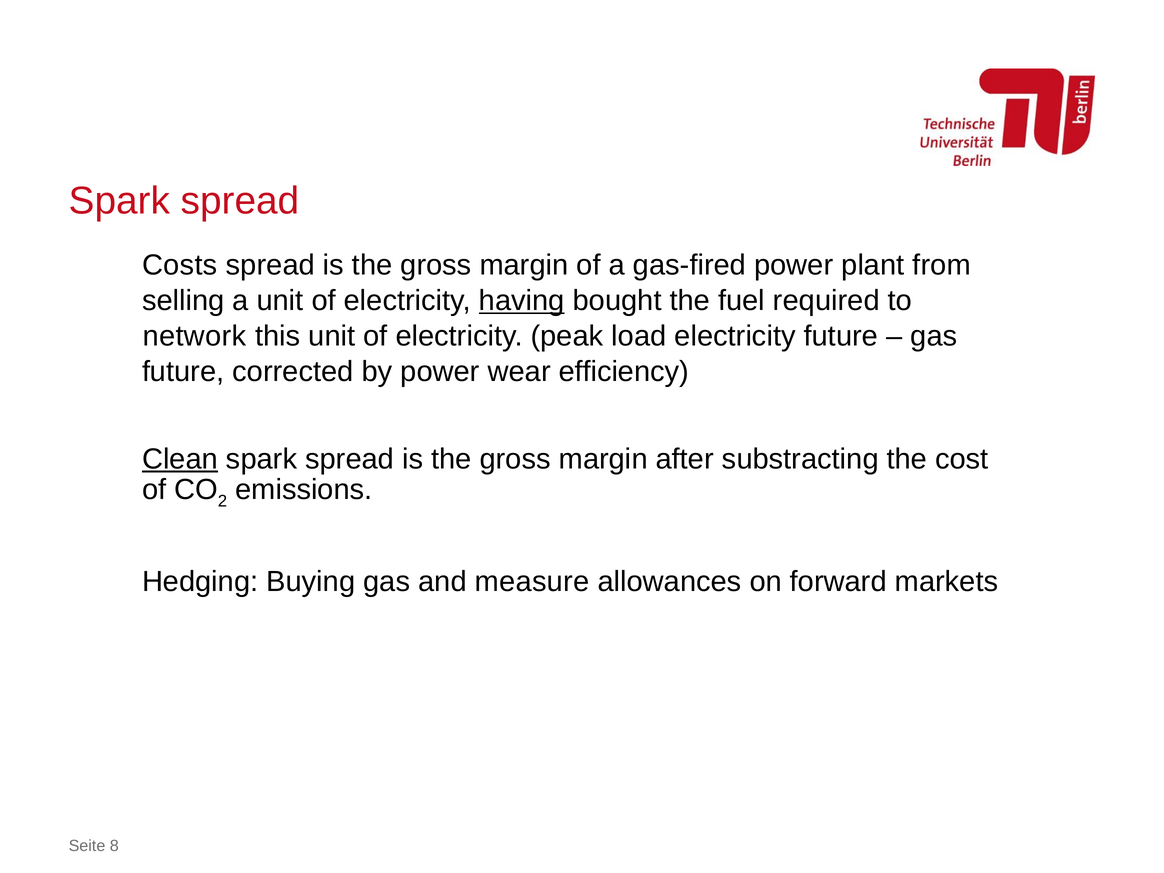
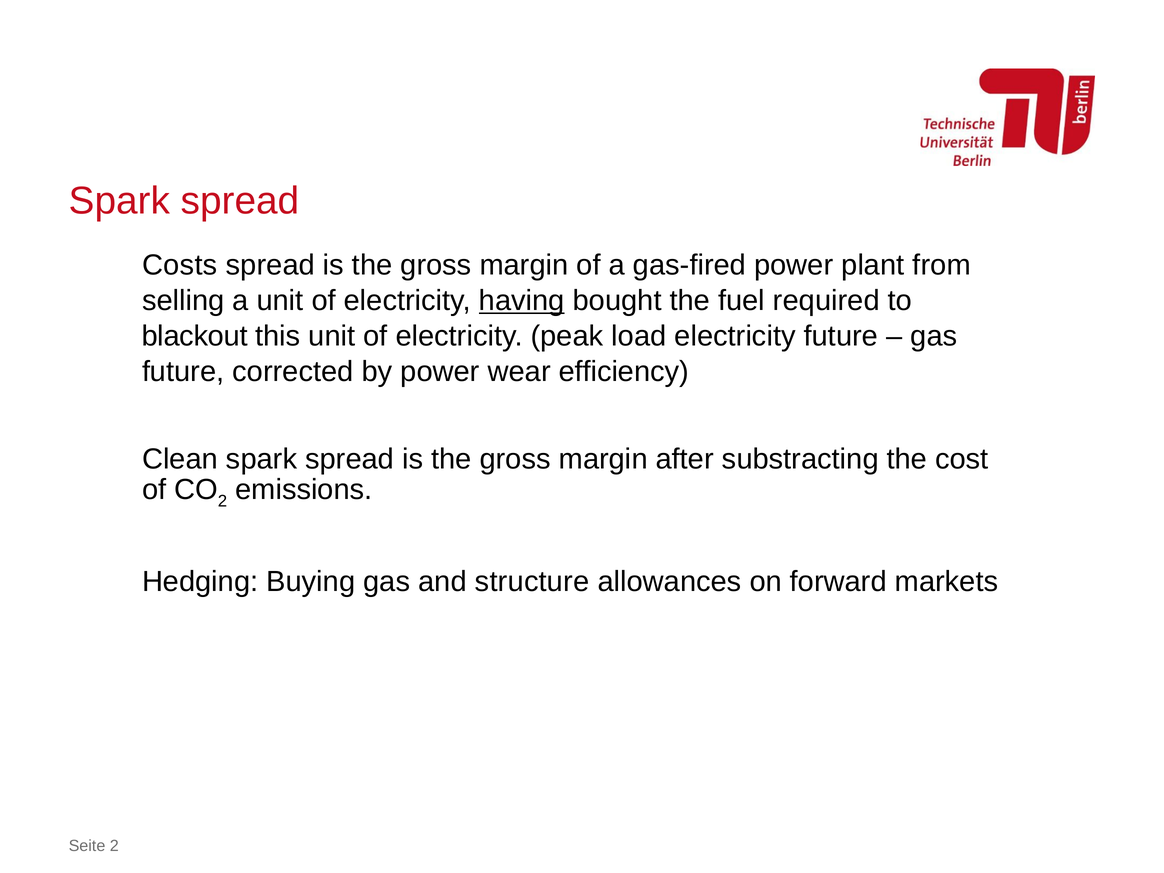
network: network -> blackout (195, 336)
Clean underline: present -> none (180, 459)
measure: measure -> structure (532, 582)
Seite 8: 8 -> 2 (114, 846)
